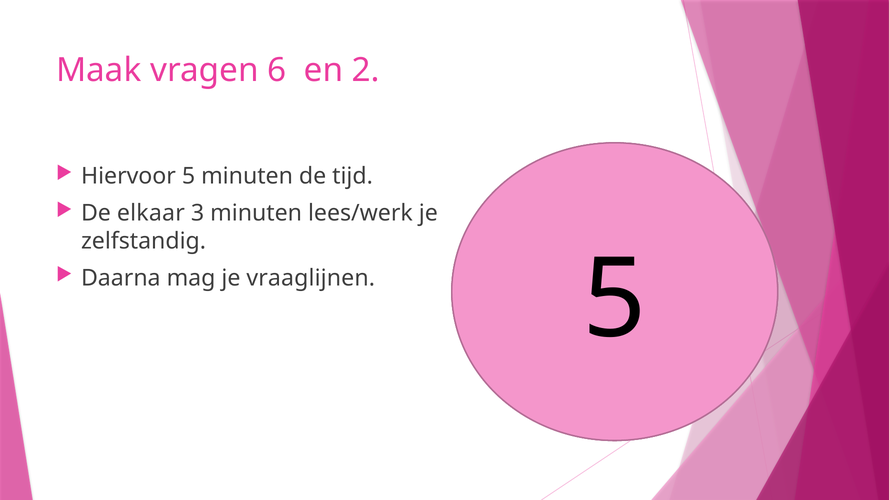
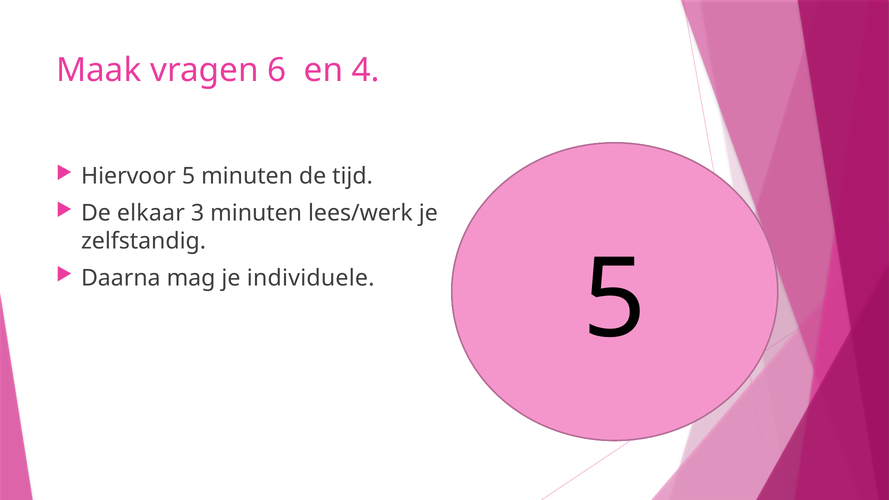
2: 2 -> 4 (366, 70)
vraaglijnen: vraaglijnen -> individuele (311, 278)
